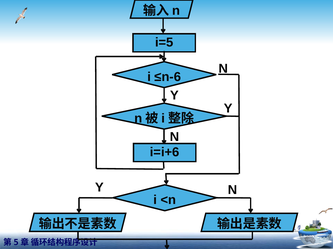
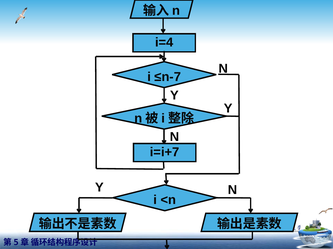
i=5: i=5 -> i=4 (164, 43)
≤n-6: ≤n-6 -> ≤n-7 (168, 77)
i=i+6: i=i+6 -> i=i+7 (165, 153)
